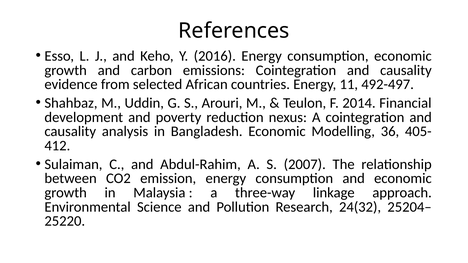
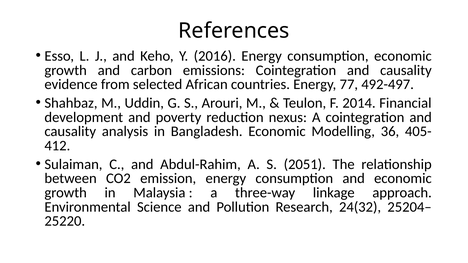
11: 11 -> 77 (349, 85)
2007: 2007 -> 2051 (305, 164)
